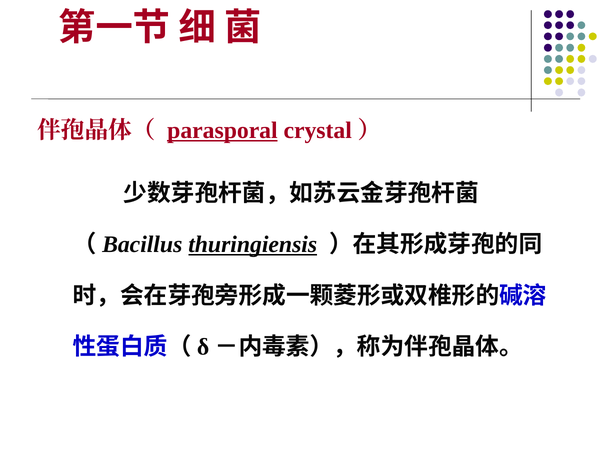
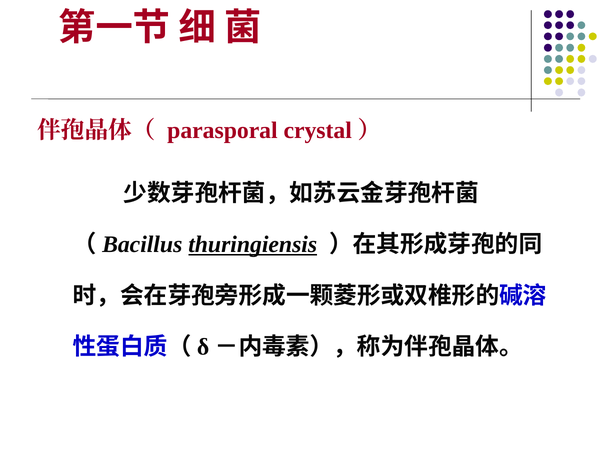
parasporal underline: present -> none (222, 131)
